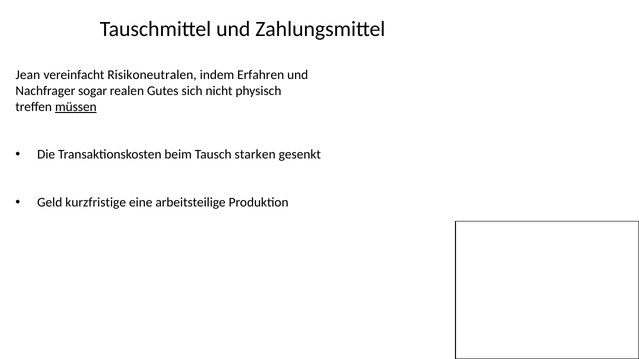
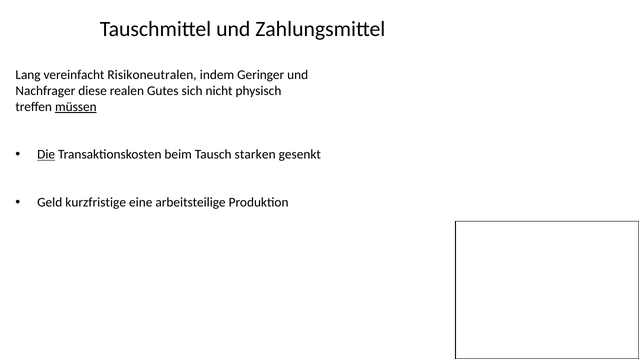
Jean: Jean -> Lang (28, 75)
Erfahren: Erfahren -> Geringer (261, 75)
sogar: sogar -> diese (93, 91)
Die underline: none -> present (46, 155)
